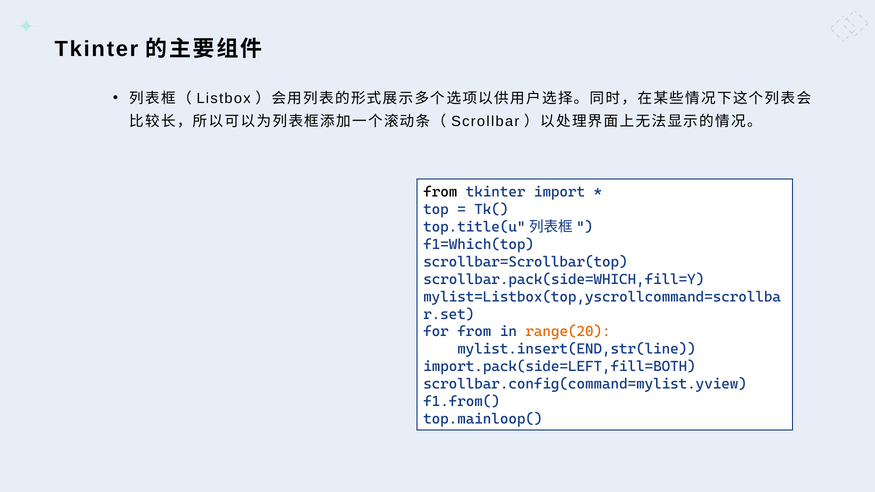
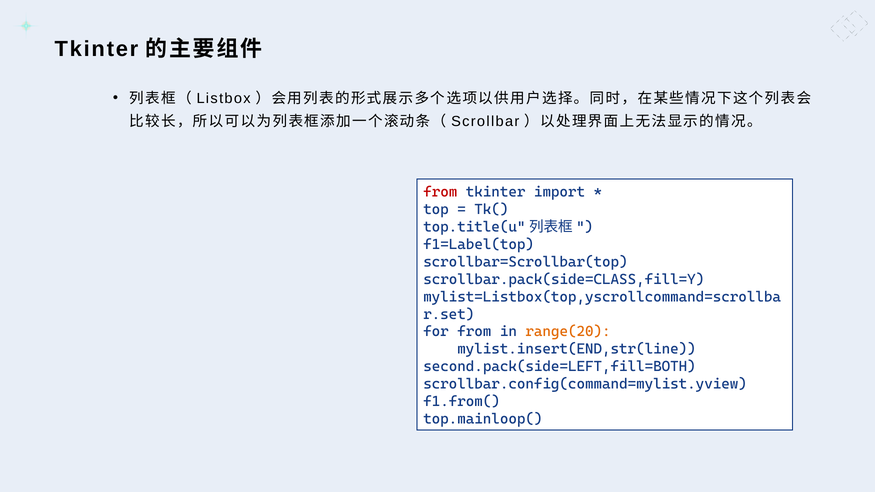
from colour: black -> red (440, 192)
f1=Which(top: f1=Which(top -> f1=Label(top (479, 244)
scrollbar.pack(side=WHICH,fill=Y: scrollbar.pack(side=WHICH,fill=Y -> scrollbar.pack(side=CLASS,fill=Y (564, 279)
import.pack(side=LEFT,fill=BOTH: import.pack(side=LEFT,fill=BOTH -> second.pack(side=LEFT,fill=BOTH (560, 367)
